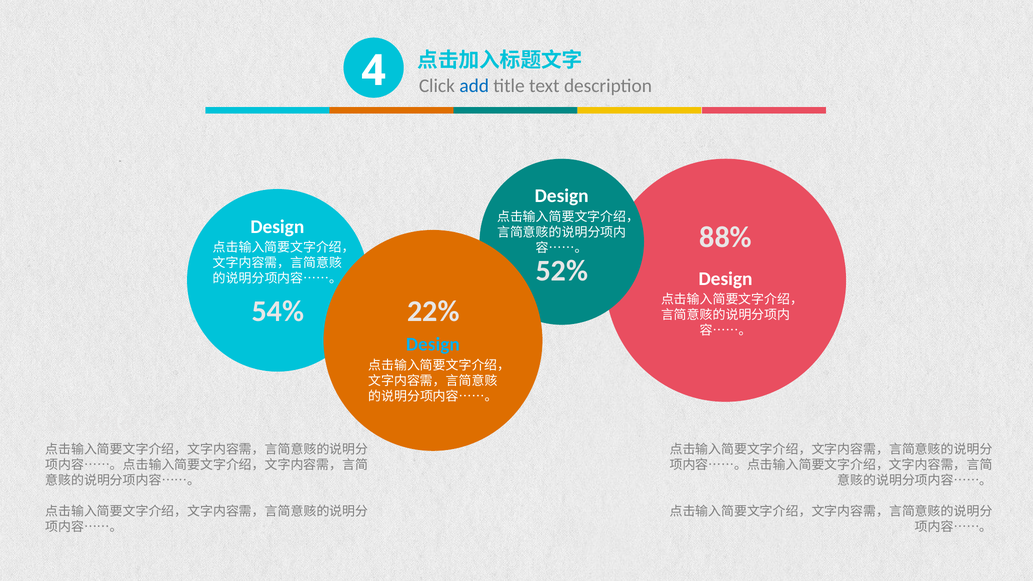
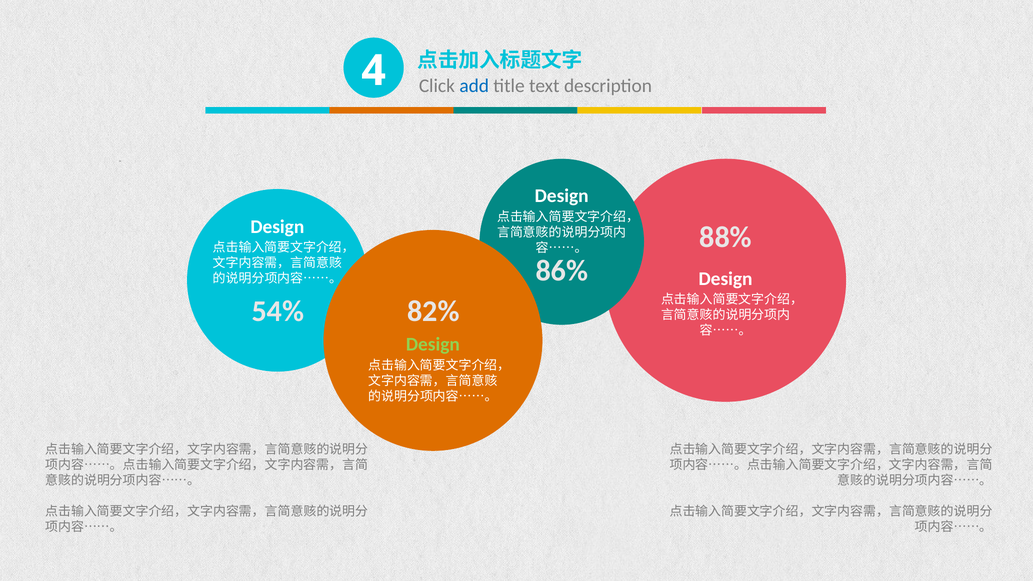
52%: 52% -> 86% (562, 271)
22%: 22% -> 82% (433, 312)
Design colour: light blue -> light green (433, 345)
